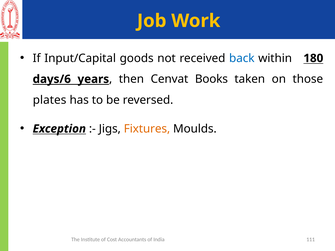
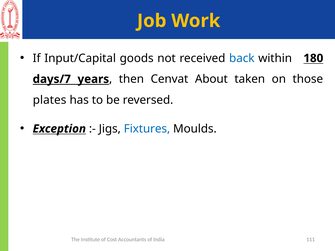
days/6: days/6 -> days/7 (52, 79)
Books: Books -> About (211, 79)
Fixtures colour: orange -> blue (147, 129)
